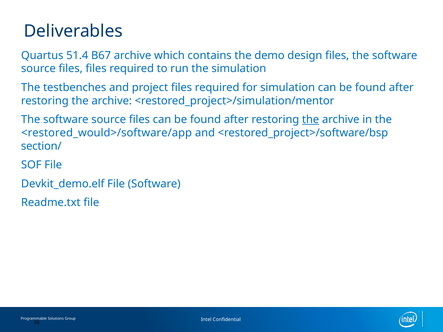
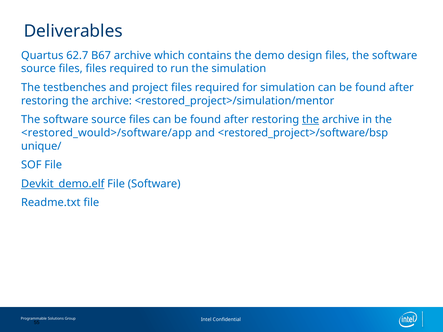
51.4: 51.4 -> 62.7 (77, 55)
section/: section/ -> unique/ (41, 146)
Devkit_demo.elf underline: none -> present (63, 184)
